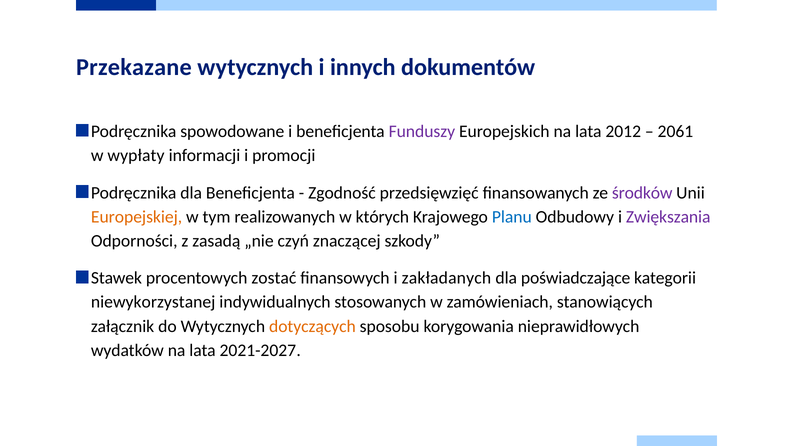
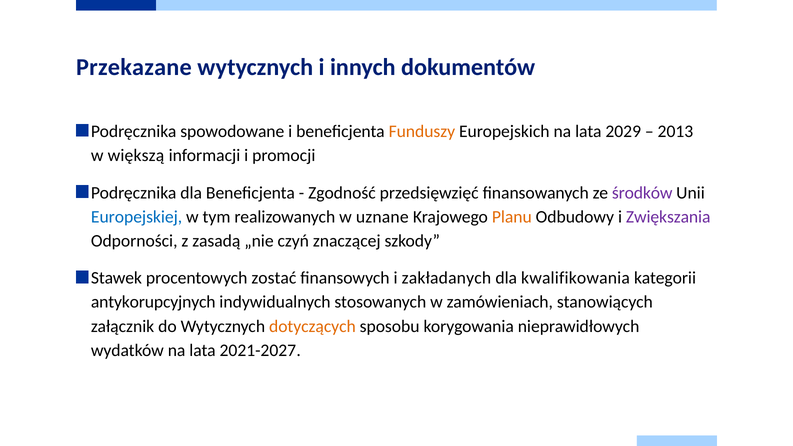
Funduszy colour: purple -> orange (422, 132)
2012: 2012 -> 2029 (623, 132)
2061: 2061 -> 2013 (675, 132)
wypłaty: wypłaty -> większą (136, 156)
Europejskiej colour: orange -> blue (137, 217)
których: których -> uznane (382, 217)
Planu colour: blue -> orange (512, 217)
poświadczające: poświadczające -> kwalifikowania (575, 278)
niewykorzystanej: niewykorzystanej -> antykorupcyjnych (153, 302)
